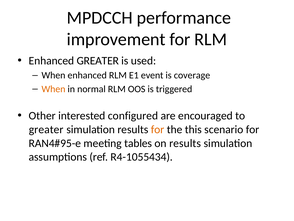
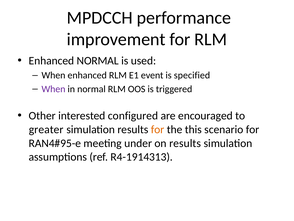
Enhanced GREATER: GREATER -> NORMAL (98, 61)
coverage: coverage -> specified (192, 75)
When colour: orange -> purple (53, 89)
tables: tables -> under (138, 143)
R4-1055434: R4-1055434 -> R4-1914313 (142, 157)
